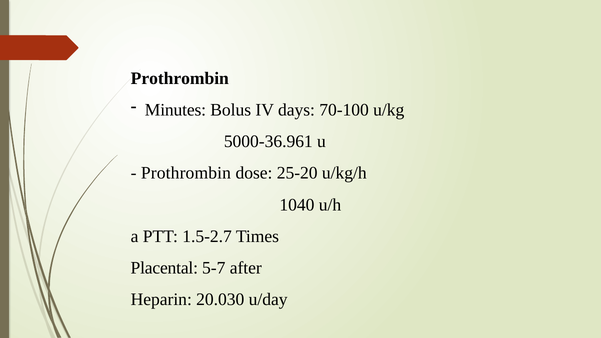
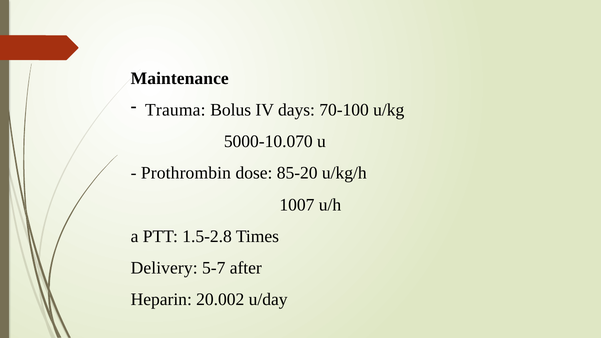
Prothrombin: Prothrombin -> Maintenance (180, 78)
Minutes: Minutes -> Trauma (175, 110)
5000-36.961: 5000-36.961 -> 5000-10.070 (268, 142)
25-20: 25-20 -> 85-20 (297, 173)
1040: 1040 -> 1007 (297, 205)
1.5-2.7: 1.5-2.7 -> 1.5-2.8 (207, 236)
Placental: Placental -> Delivery (164, 268)
20.030: 20.030 -> 20.002 (220, 299)
